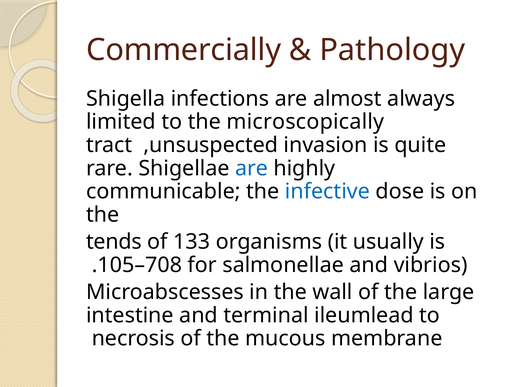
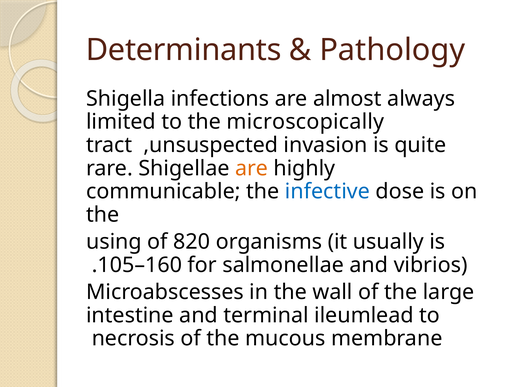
Commercially: Commercially -> Determinants (184, 50)
are colour: blue -> orange (252, 168)
tends: tends -> using (114, 242)
133: 133 -> 820 (192, 242)
105–708: 105–708 -> 105–160 (140, 265)
